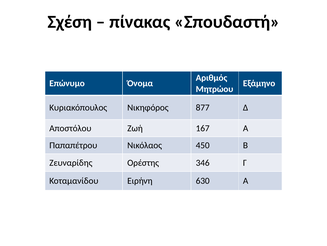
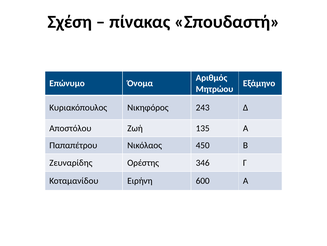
877: 877 -> 243 (203, 107)
167: 167 -> 135 (203, 128)
630: 630 -> 600 (203, 180)
